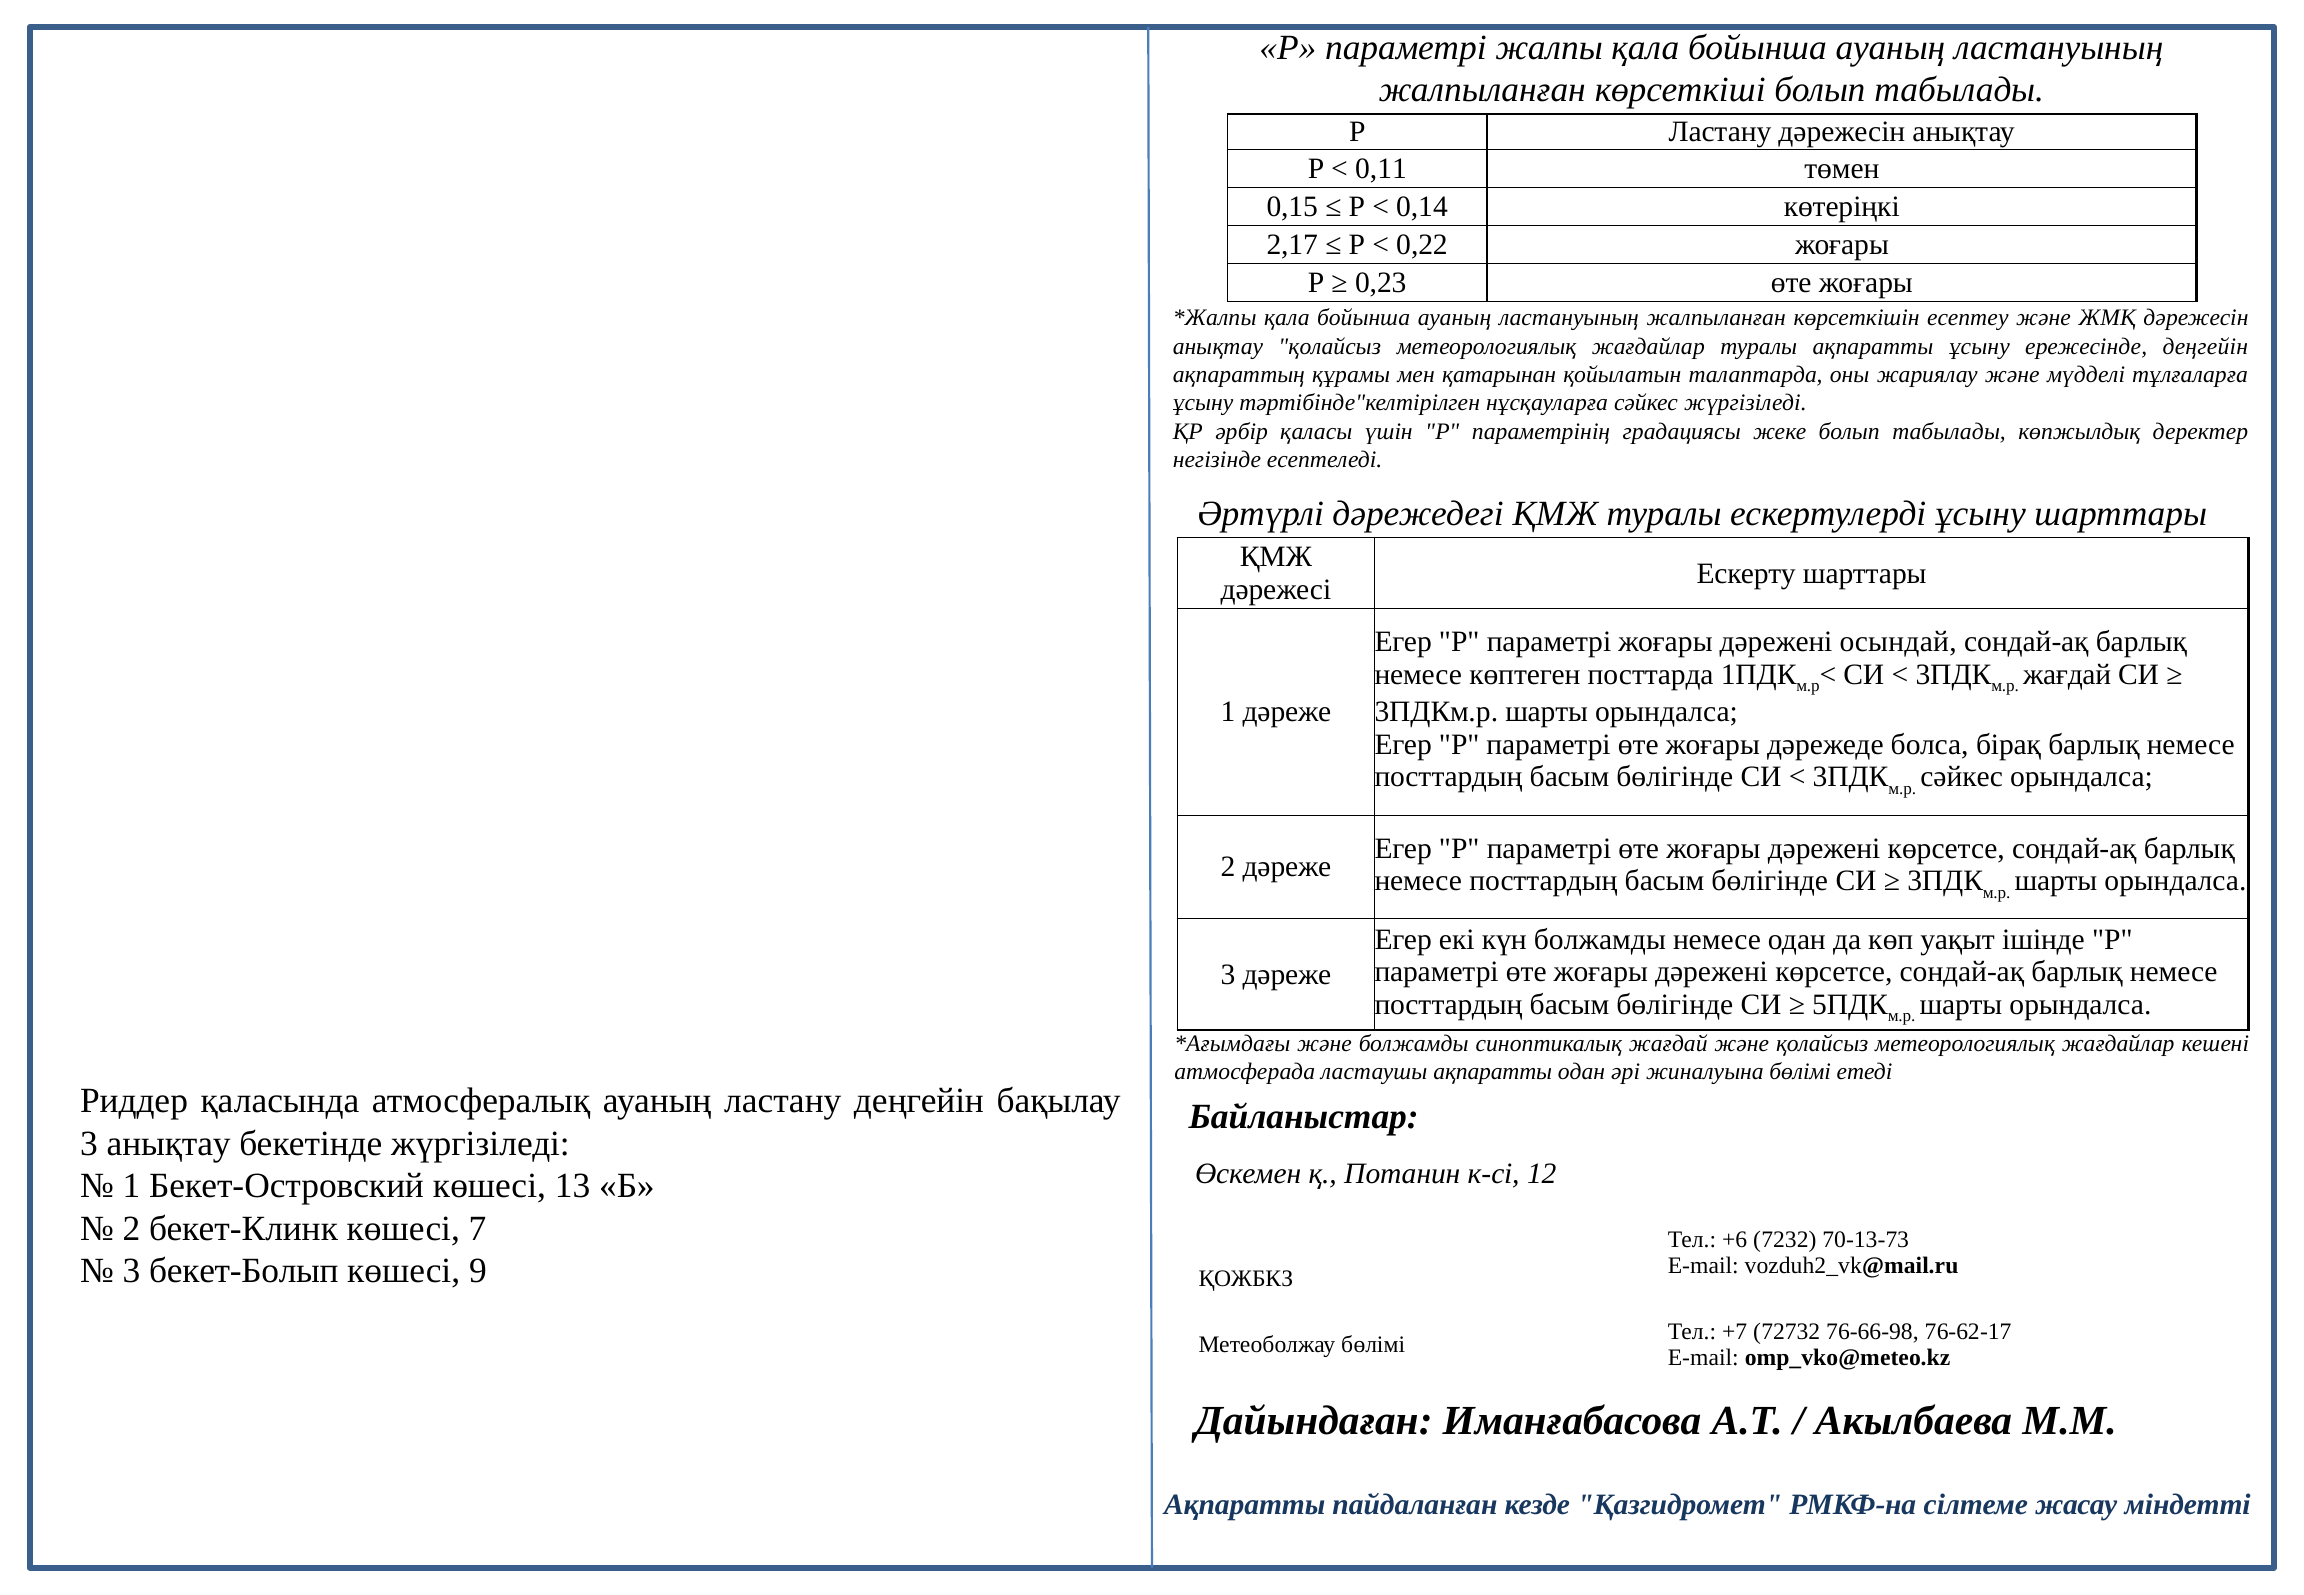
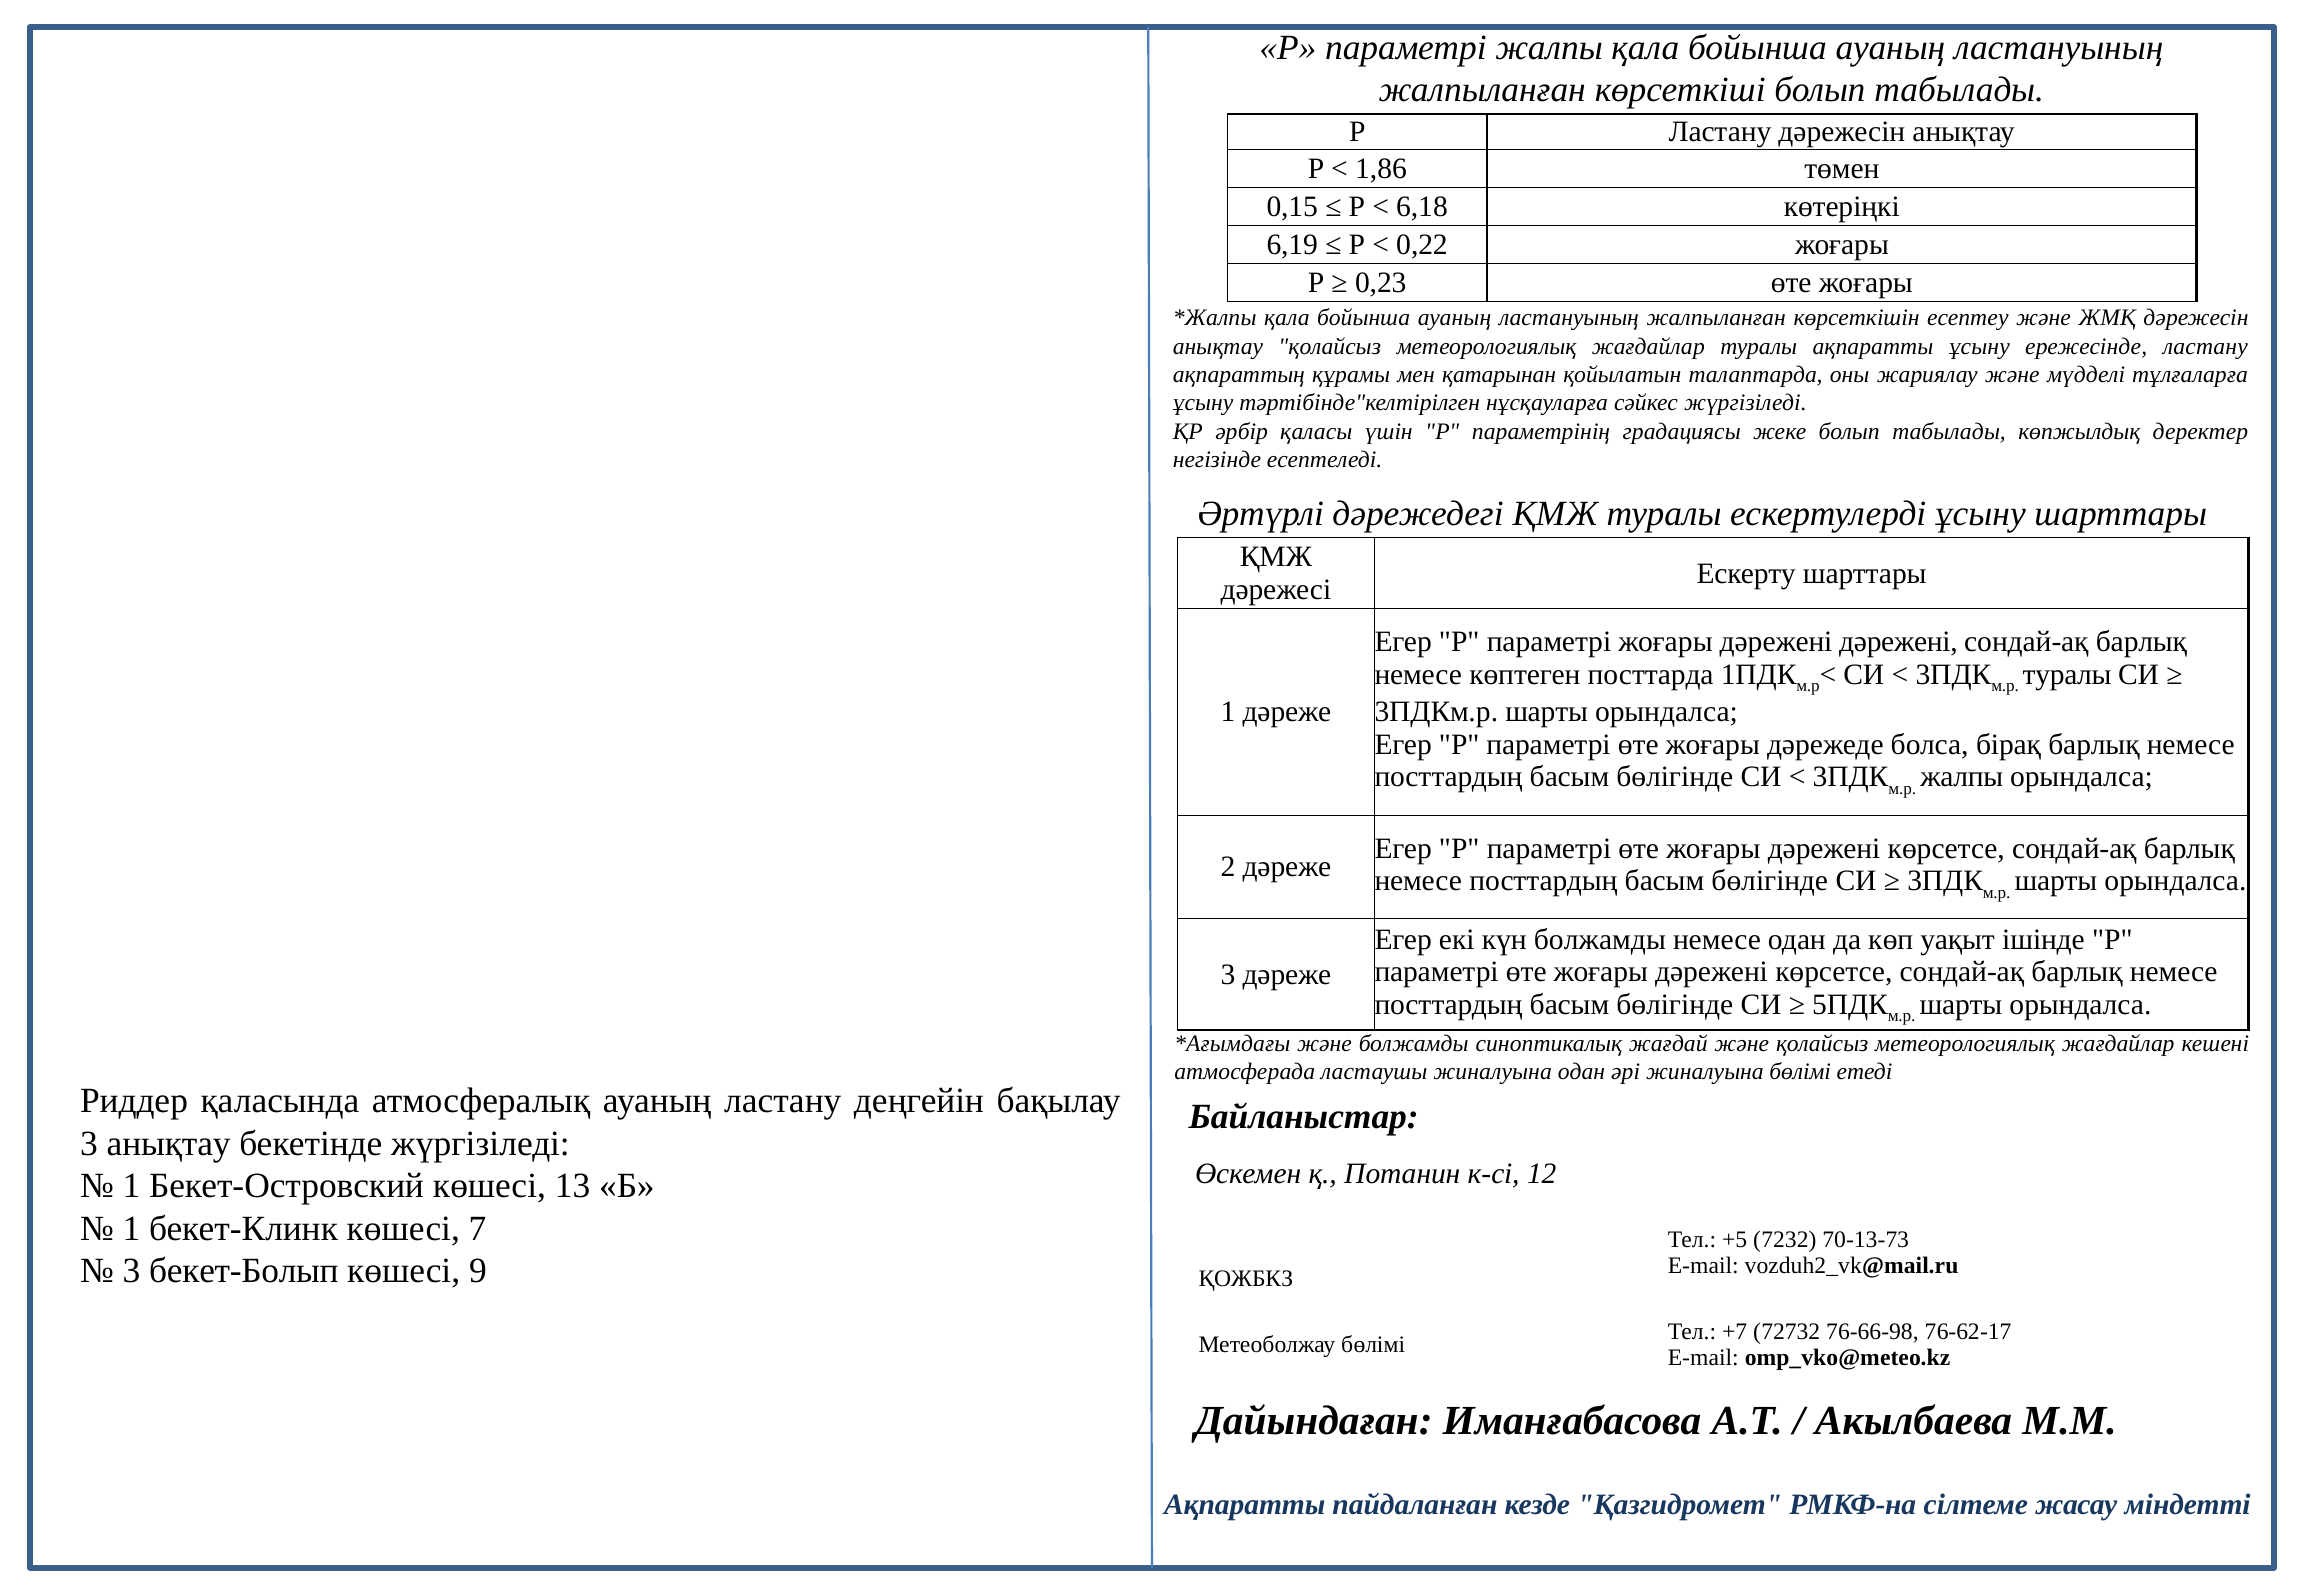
0,11: 0,11 -> 1,86 (1381, 168)
0,14: 0,14 -> 6,18 (1422, 206)
2,17: 2,17 -> 6,19 (1292, 244)
ережесінде деңгейін: деңгейін -> ластану (2205, 346)
дәрежені осындай: осындай -> дәрежені (1898, 642)
жағдай: жағдай -> туралы (2067, 675)
сәйкес: сәйкес -> жалпы (1962, 777)
ластаушы ақпаратты: ақпаратты -> жиналуына (1493, 1072)
2: 2 -> 1 (132, 1229)
+6: +6 -> +5 (1735, 1240)
